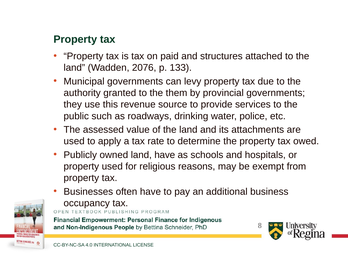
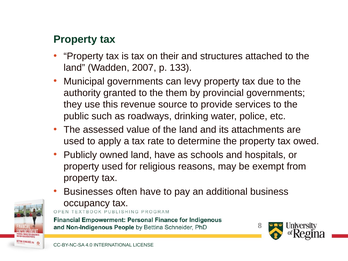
paid: paid -> their (170, 56)
2076: 2076 -> 2007 (144, 68)
